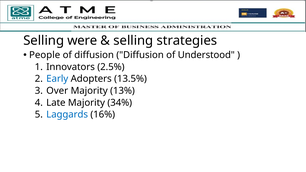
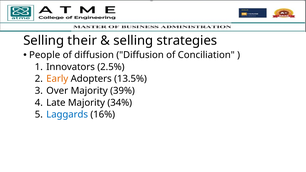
were: were -> their (82, 41)
Understood: Understood -> Conciliation (206, 55)
Early colour: blue -> orange (57, 79)
13%: 13% -> 39% (122, 91)
